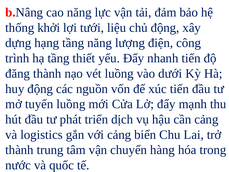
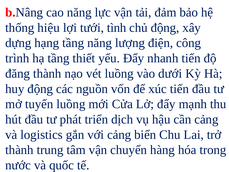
khởi: khởi -> hiệu (49, 28)
liệu: liệu -> tình (117, 28)
